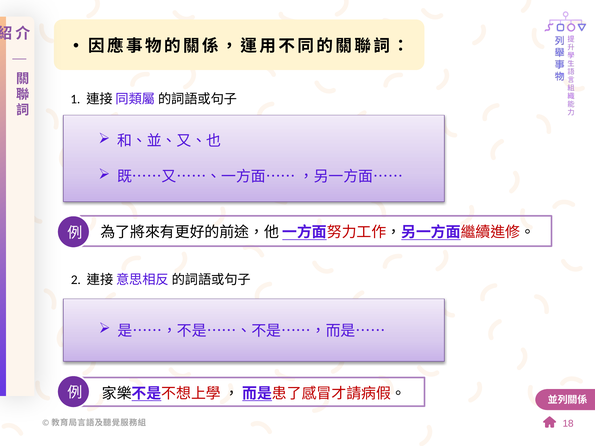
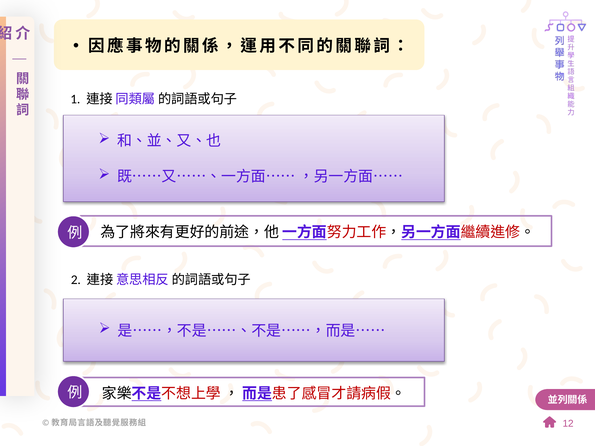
18: 18 -> 12 (568, 424)
